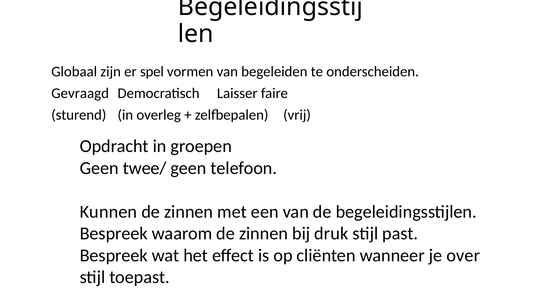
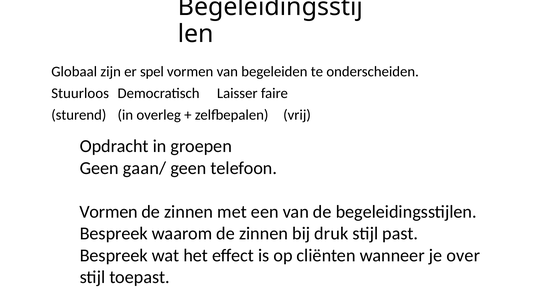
Gevraagd: Gevraagd -> Stuurloos (80, 93)
twee/: twee/ -> gaan/ (145, 168)
Kunnen: Kunnen -> Vormen (109, 211)
